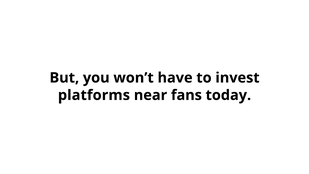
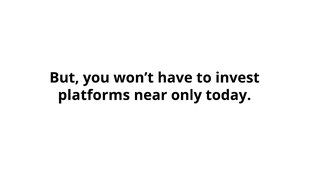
fans: fans -> only (186, 95)
